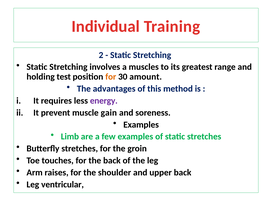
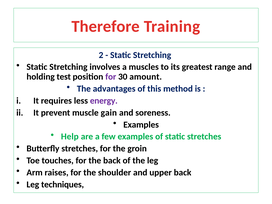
Individual: Individual -> Therefore (106, 26)
for colour: orange -> purple (111, 77)
Limb: Limb -> Help (70, 137)
ventricular: ventricular -> techniques (63, 184)
